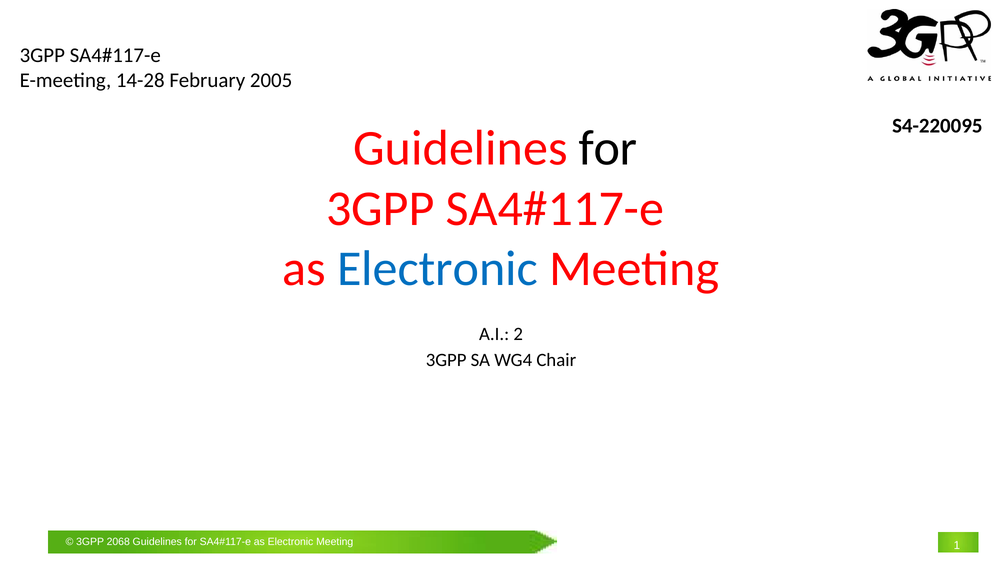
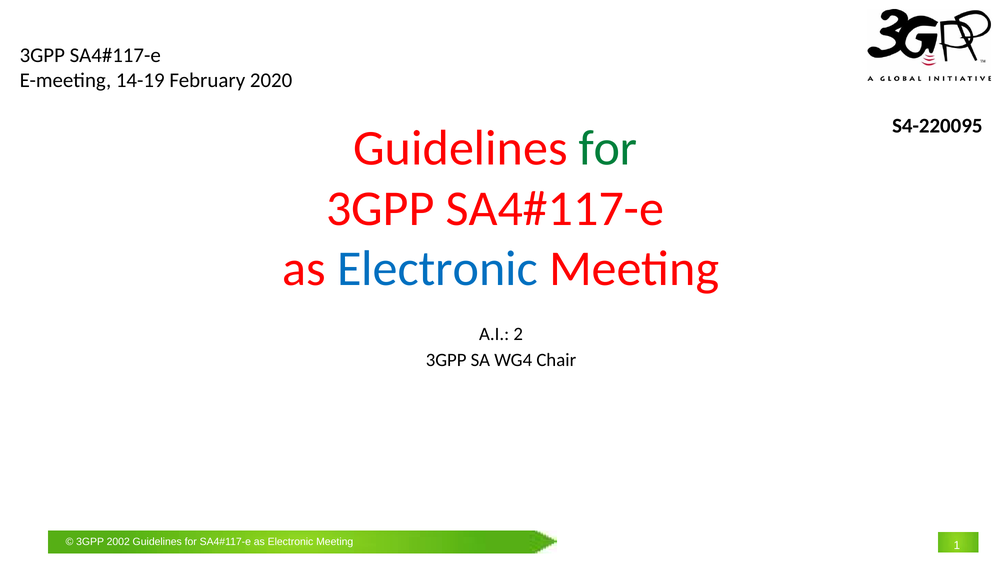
14-28: 14-28 -> 14-19 (140, 80)
2005: 2005 -> 2020 (271, 80)
for colour: black -> green (608, 148)
2068: 2068 -> 2002 (118, 542)
